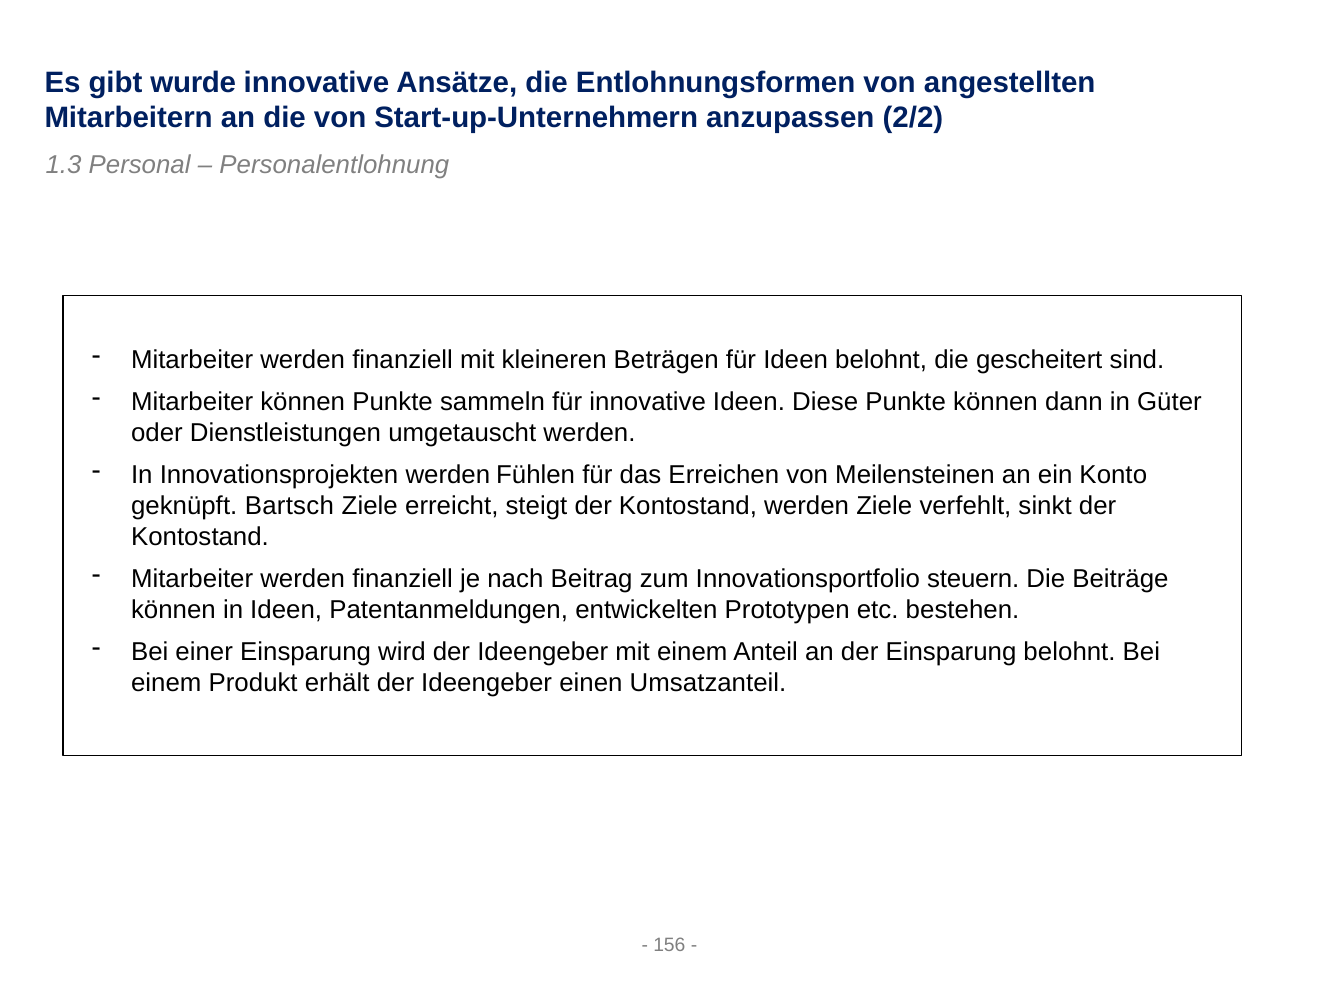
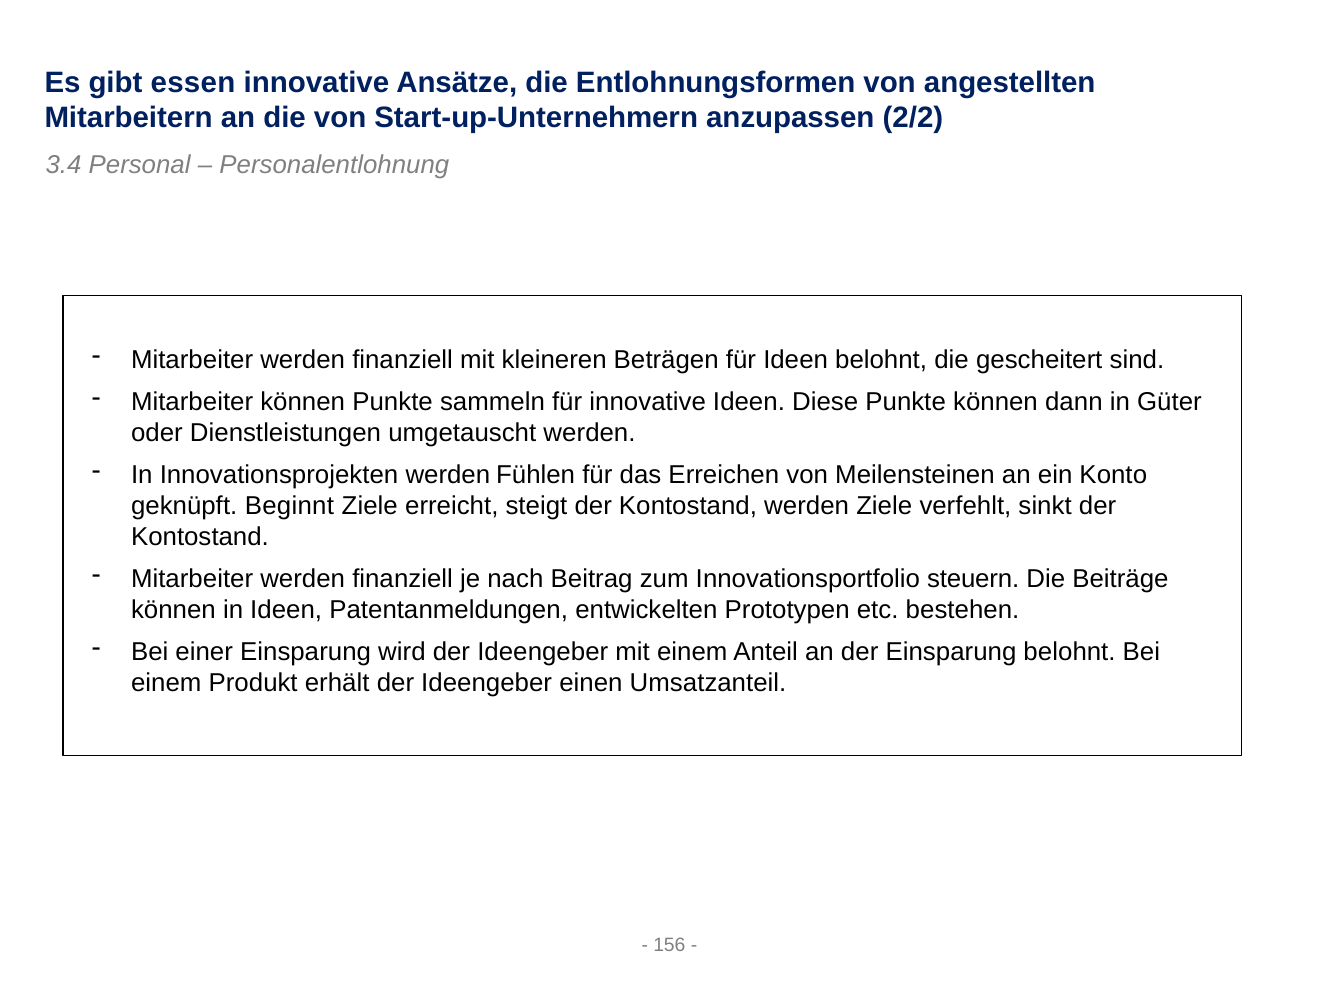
wurde: wurde -> essen (193, 82)
1.3: 1.3 -> 3.4 (64, 165)
Bartsch: Bartsch -> Beginnt (289, 506)
